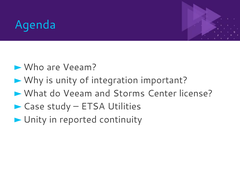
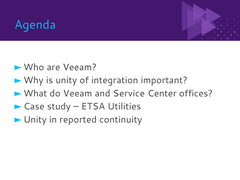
Storms: Storms -> Service (129, 93)
license: license -> offices (196, 93)
